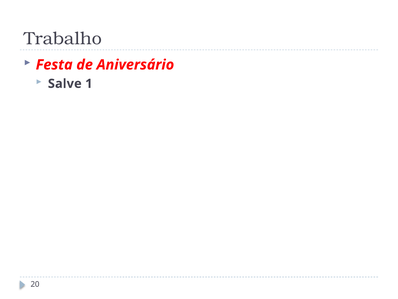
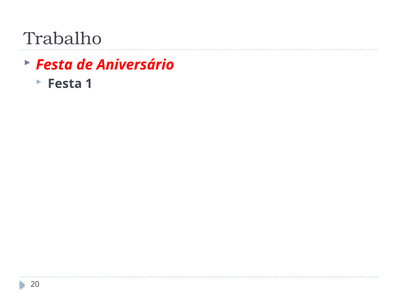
Salve: Salve -> Festa (65, 84)
